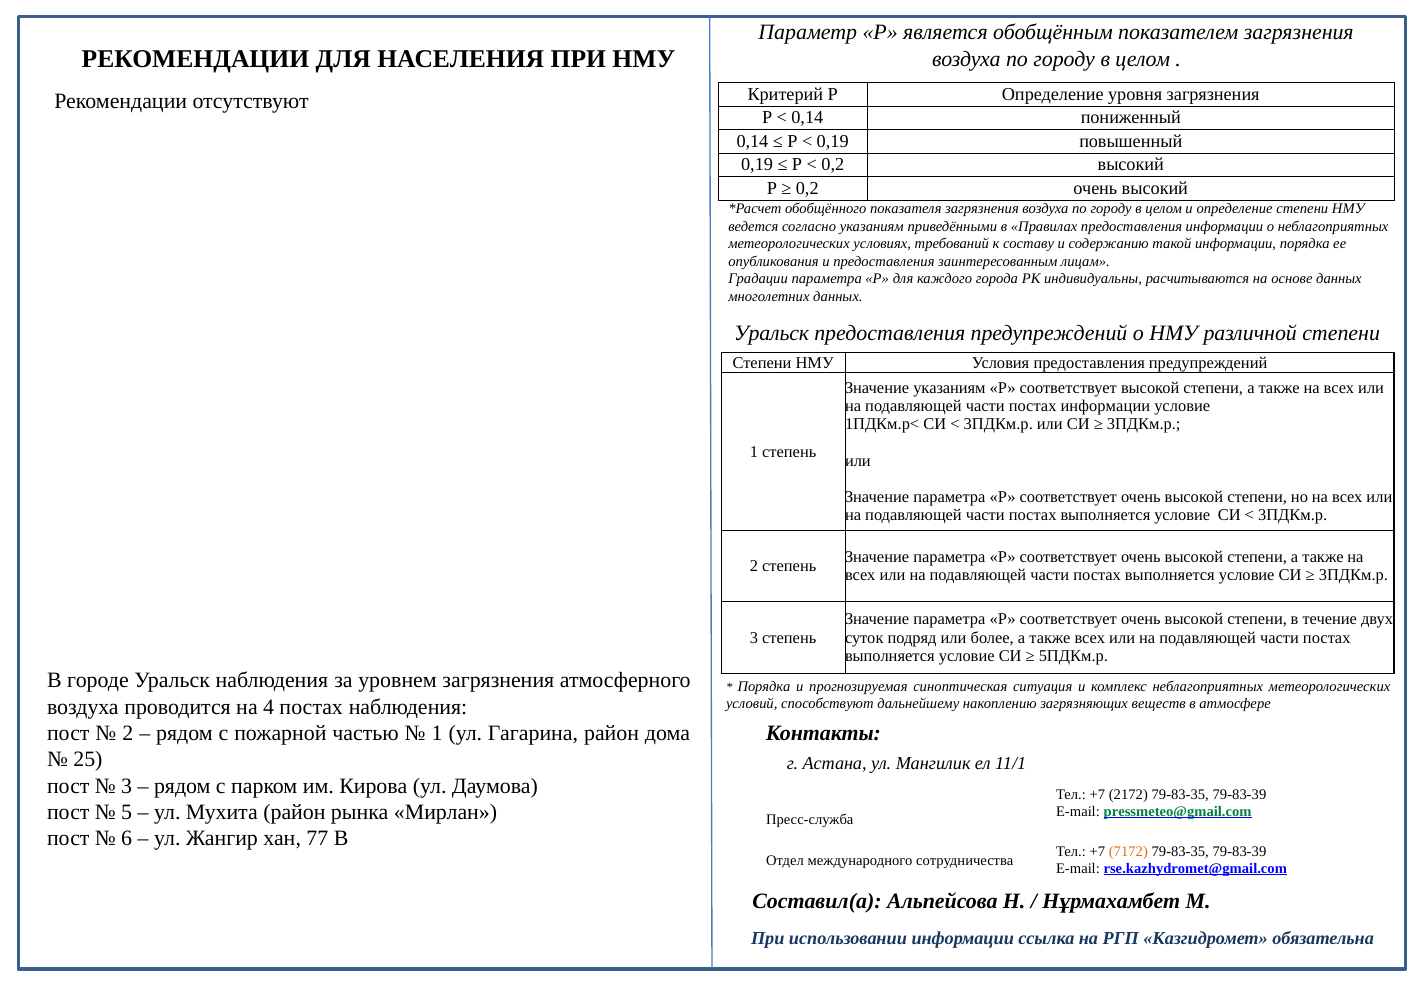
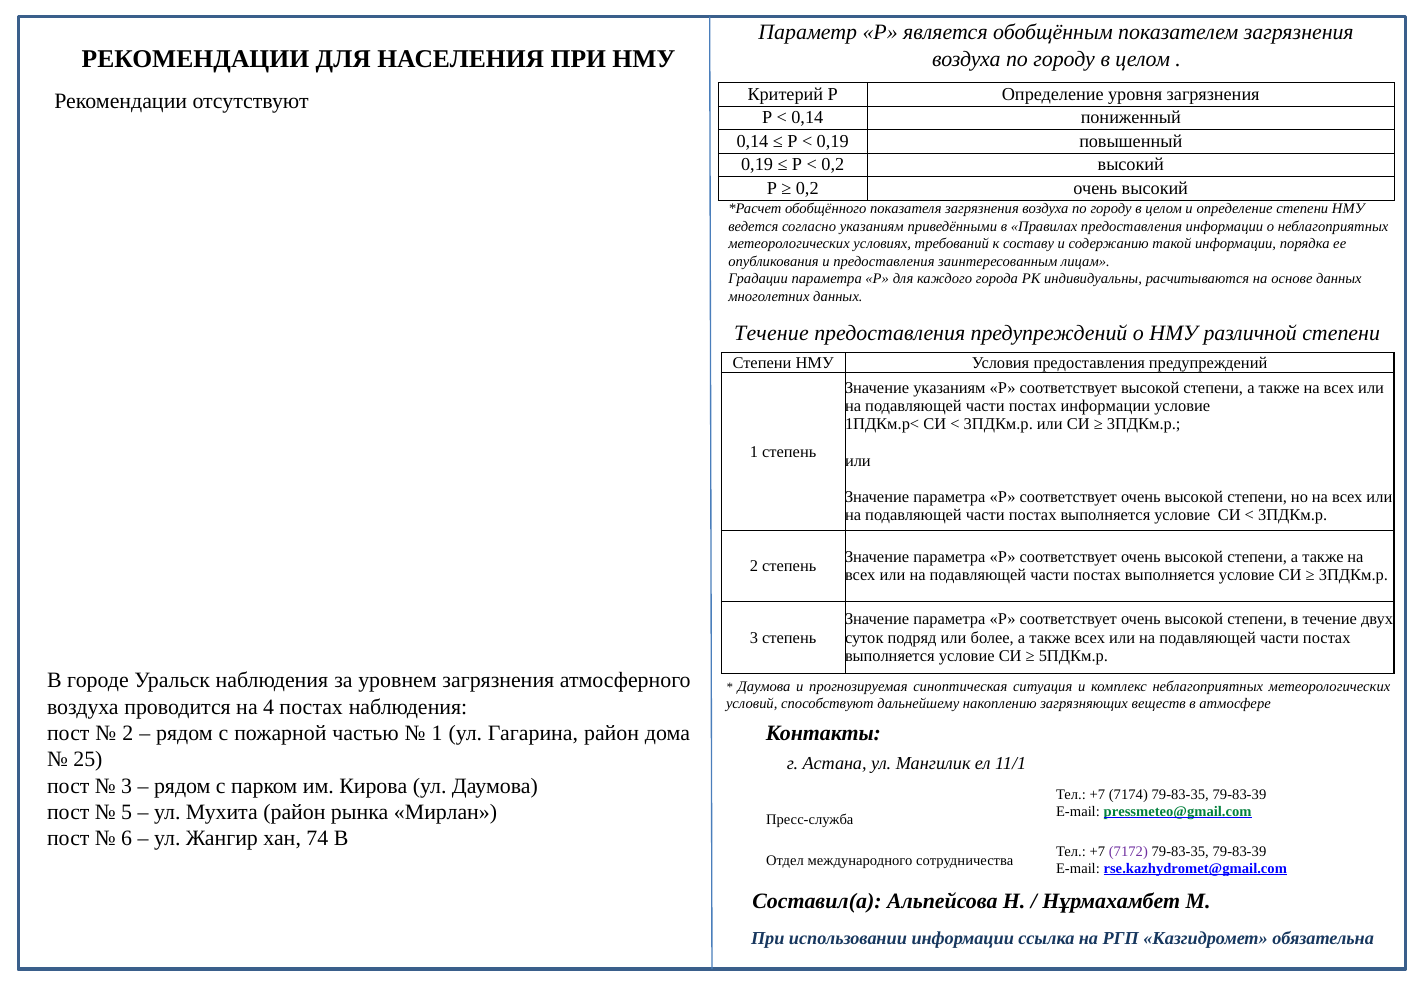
Уральск: Уральск -> Течение (771, 333)
Порядка: Порядка -> Даумова (764, 687)
2172: 2172 -> 7174 (1128, 795)
77: 77 -> 74 (317, 838)
7172 colour: orange -> purple (1128, 852)
